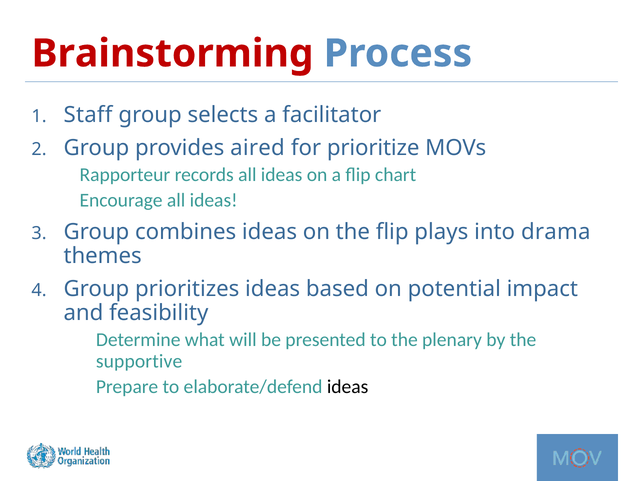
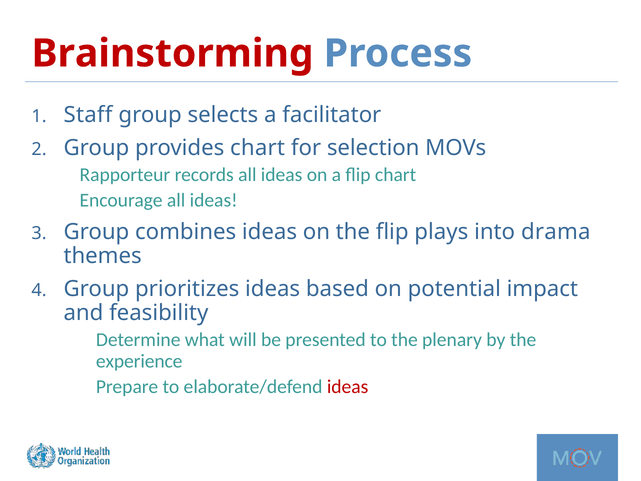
provides aired: aired -> chart (258, 148)
prioritize: prioritize -> selection (373, 148)
supportive: supportive -> experience (139, 361)
ideas colour: black -> red (348, 387)
